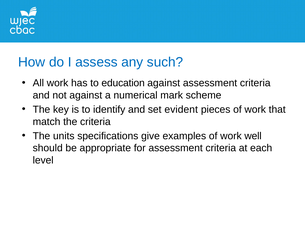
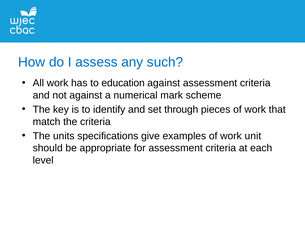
evident: evident -> through (181, 109)
well: well -> unit (253, 136)
